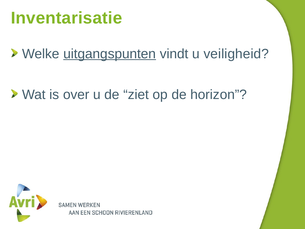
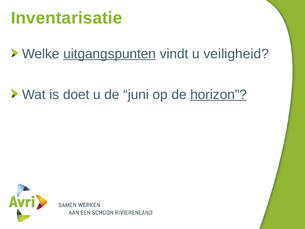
over: over -> doet (76, 94)
ziet: ziet -> juni (136, 94)
horizon underline: none -> present (219, 94)
